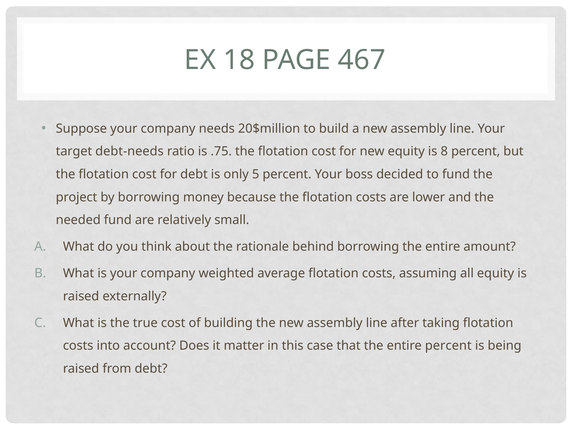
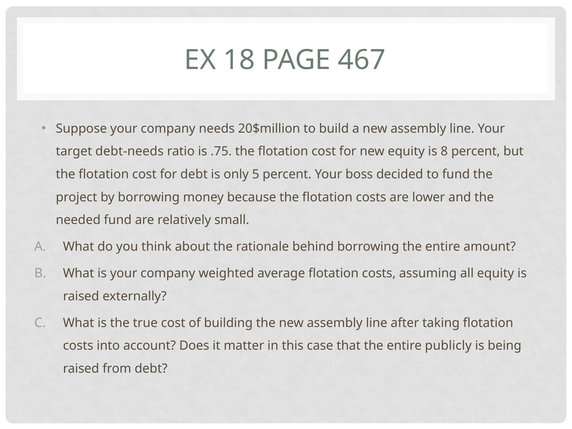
entire percent: percent -> publicly (448, 346)
